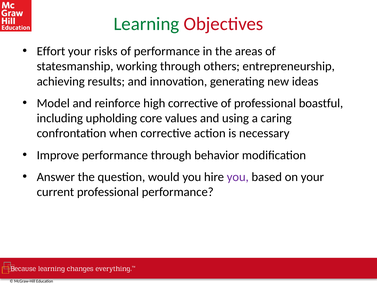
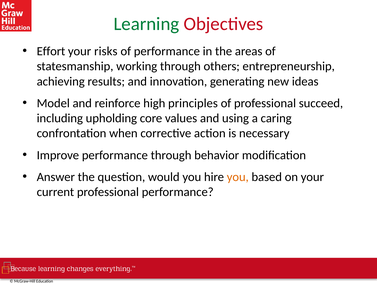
high corrective: corrective -> principles (193, 103)
boastful: boastful -> succeed (321, 103)
you colour: purple -> orange (238, 177)
